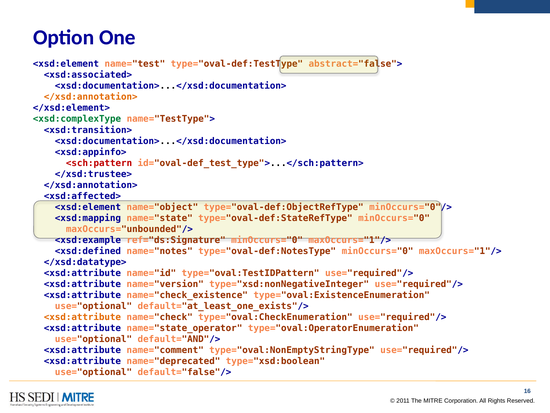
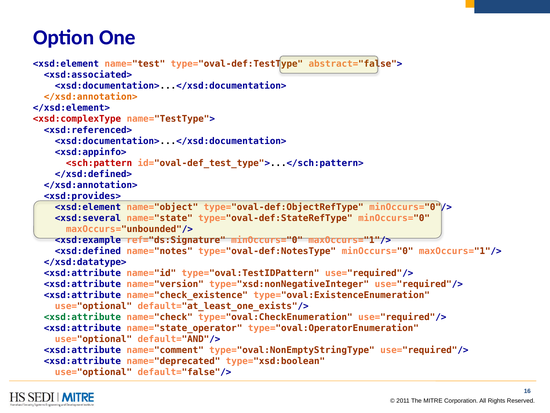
<xsd:complexType colour: green -> red (77, 119)
<xsd:transition>: <xsd:transition> -> <xsd:referenced> (88, 130)
</xsd:trustee>: </xsd:trustee> -> </xsd:defined> (93, 174)
<xsd:affected>: <xsd:affected> -> <xsd:provides> (82, 196)
<xsd:mapping: <xsd:mapping -> <xsd:several (88, 218)
<xsd:attribute colour: orange -> green (82, 317)
